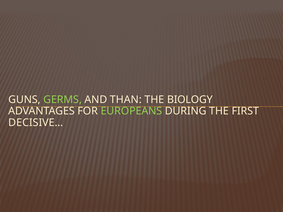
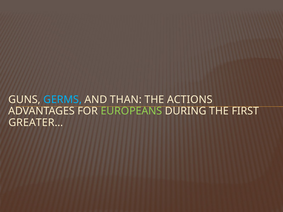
GERMS colour: light green -> light blue (63, 100)
BIOLOGY: BIOLOGY -> ACTIONS (190, 100)
DECISIVE…: DECISIVE… -> GREATER… (36, 123)
